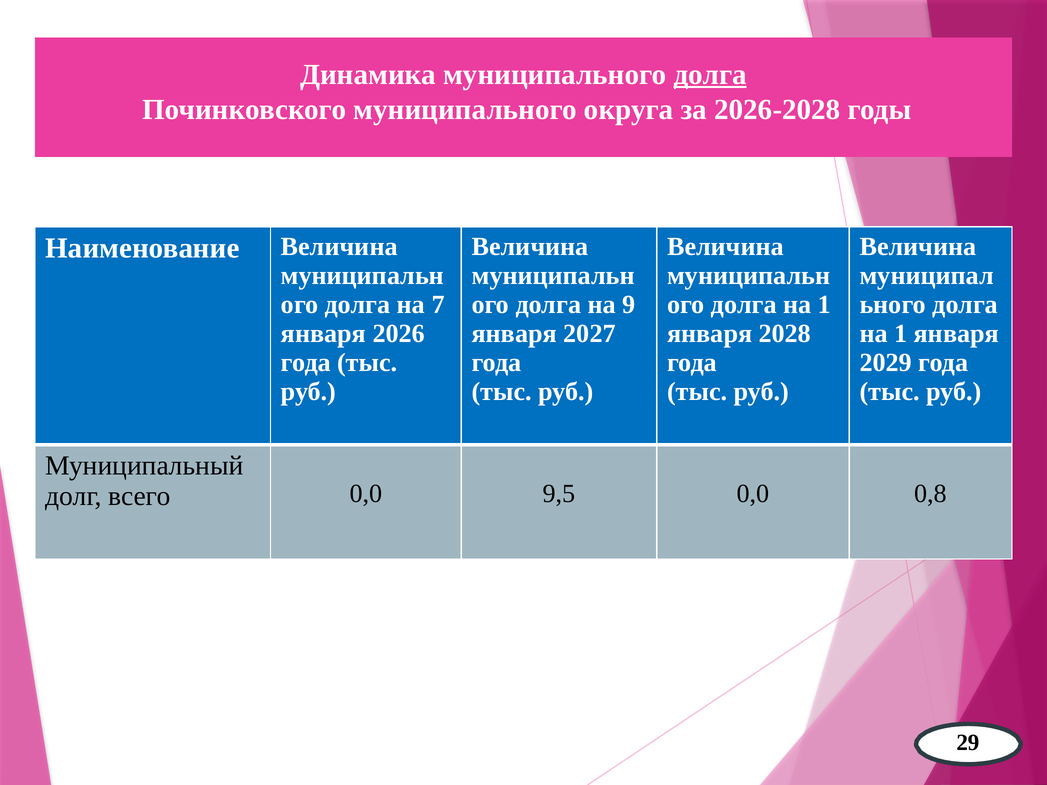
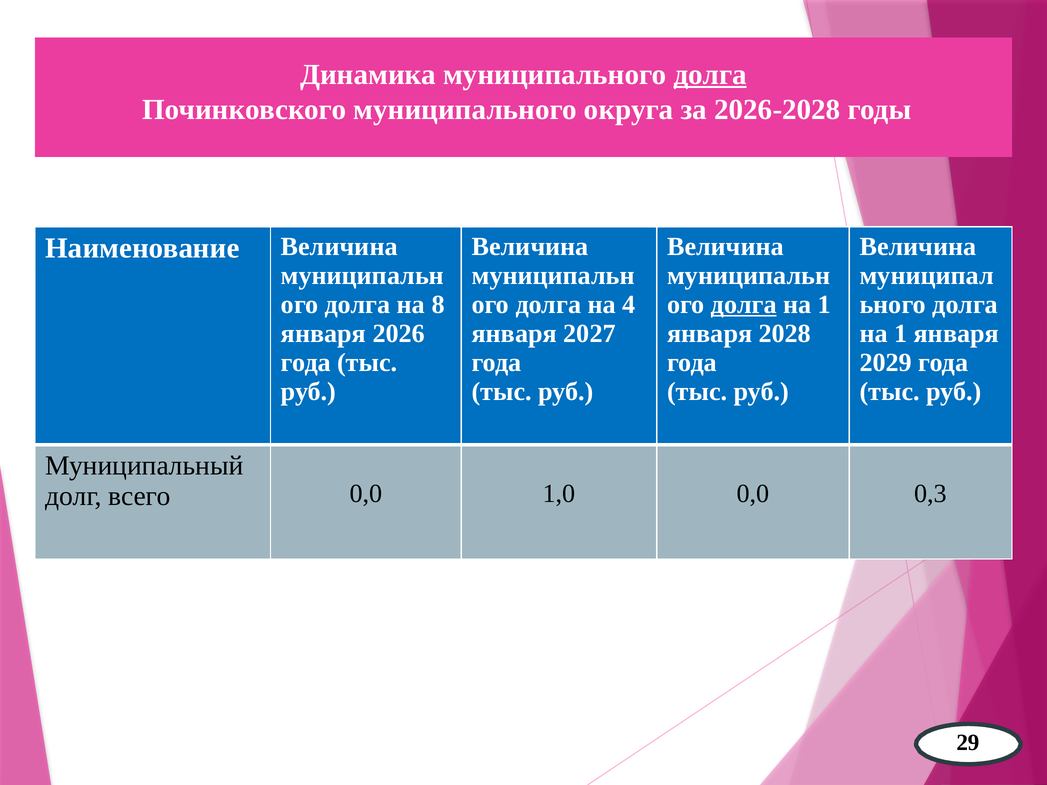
7: 7 -> 8 (438, 305)
9: 9 -> 4 (629, 305)
долга underline: none -> present (744, 305)
9,5: 9,5 -> 1,0 (559, 494)
0,8: 0,8 -> 0,3 (931, 494)
